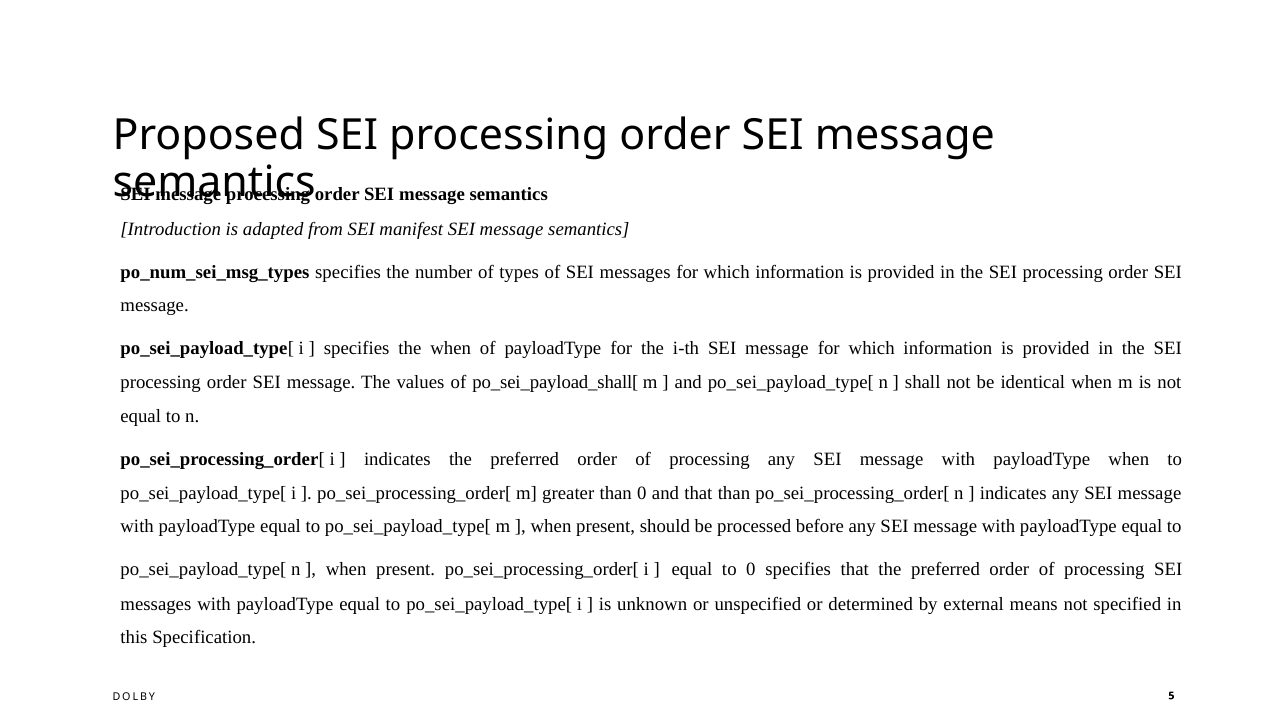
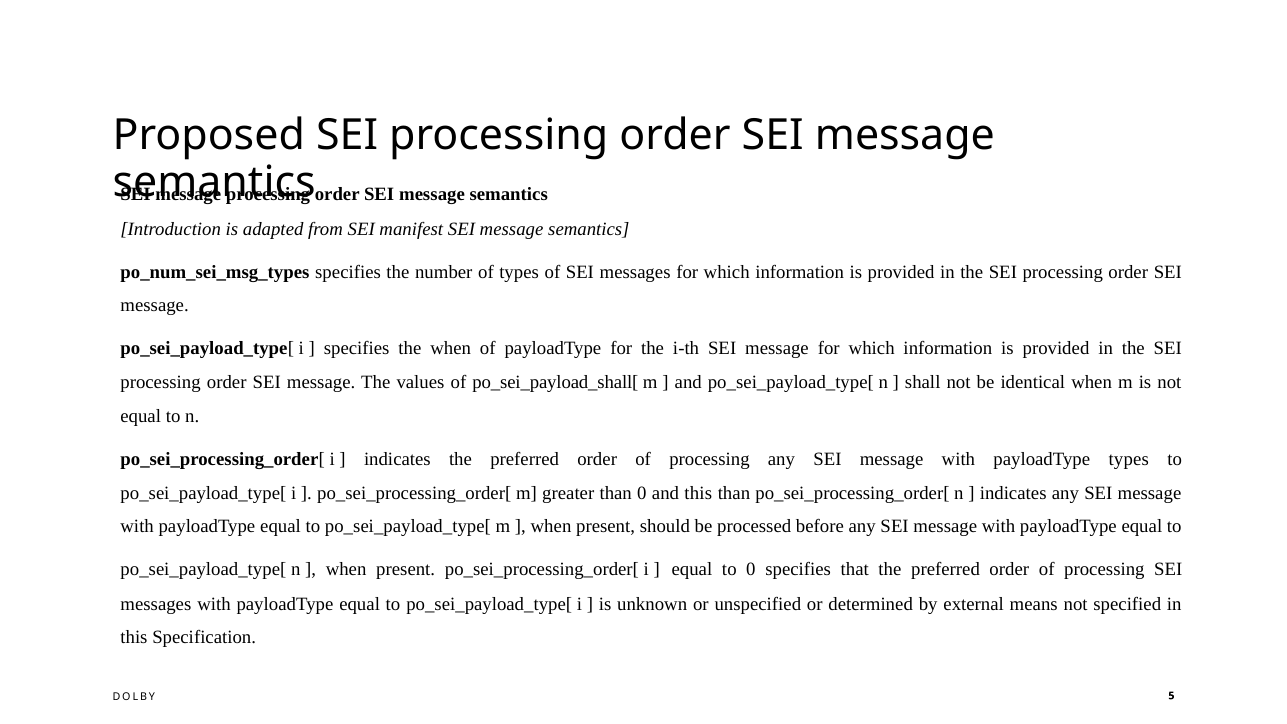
payloadType when: when -> types (1129, 459)
and that: that -> this (698, 493)
